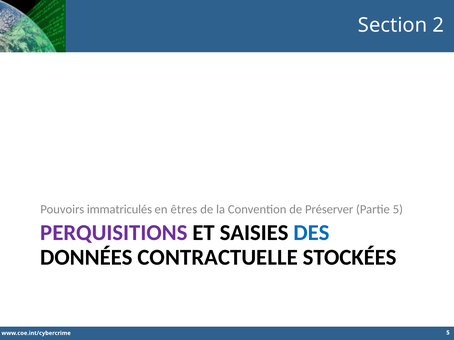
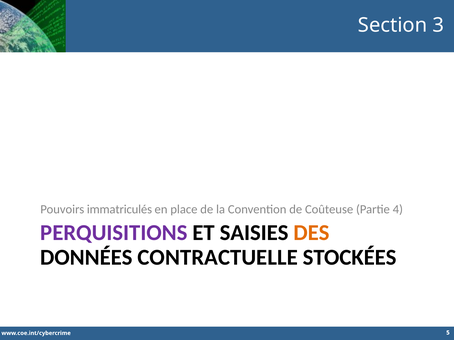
2: 2 -> 3 (438, 25)
êtres: êtres -> place (184, 210)
Préserver: Préserver -> Coûteuse (329, 210)
Partie 5: 5 -> 4 (398, 210)
DES colour: blue -> orange (312, 233)
